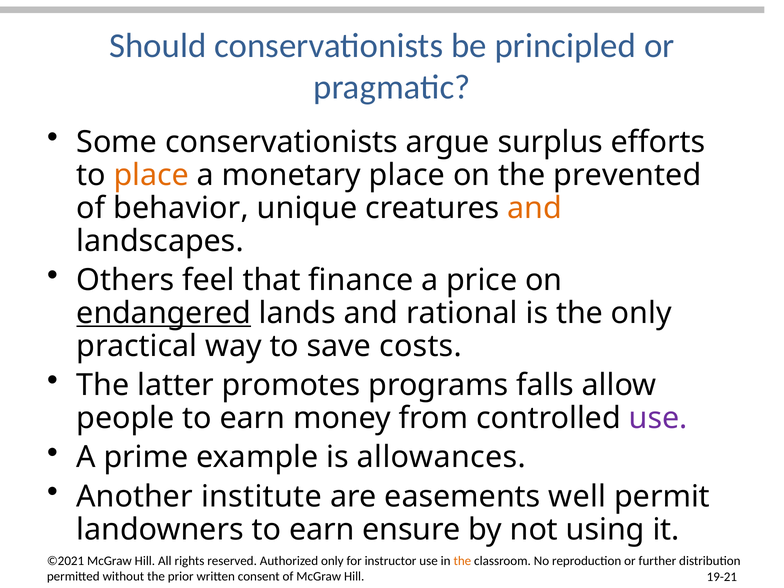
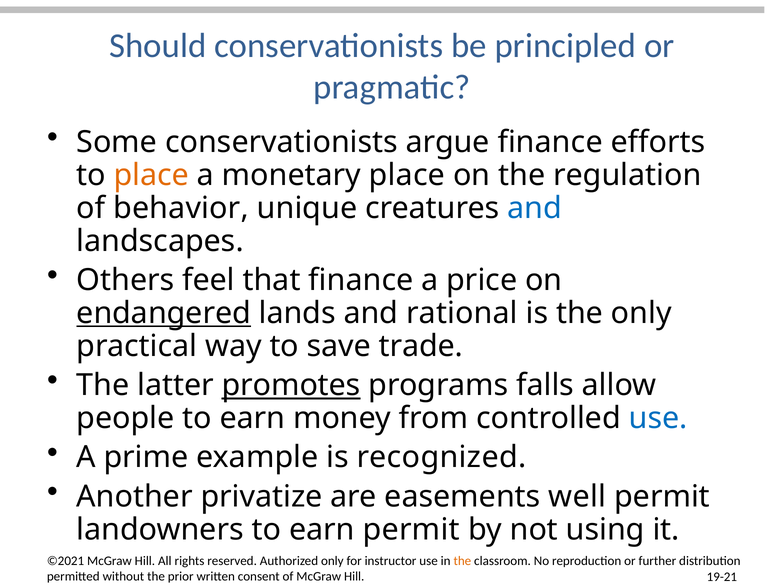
argue surplus: surplus -> finance (550, 142)
prevented: prevented -> regulation (627, 175)
and colour: orange -> blue (535, 208)
costs: costs -> trade (421, 346)
promotes underline: none -> present (291, 385)
use colour: purple -> blue (658, 418)
allowances: allowances -> recognized (441, 457)
institute: institute -> privatize (262, 497)
earn ensure: ensure -> permit (411, 530)
